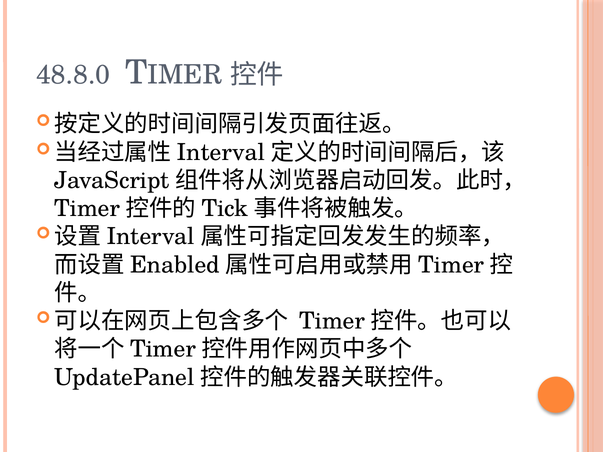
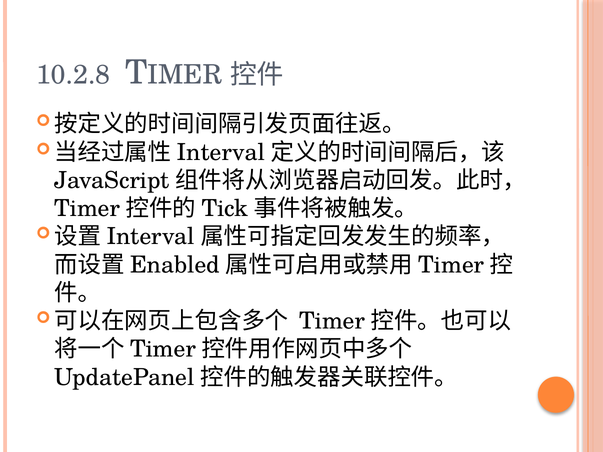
48.8.0: 48.8.0 -> 10.2.8 (73, 75)
